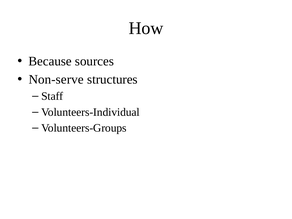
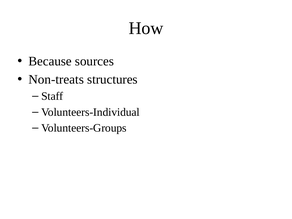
Non-serve: Non-serve -> Non-treats (56, 79)
